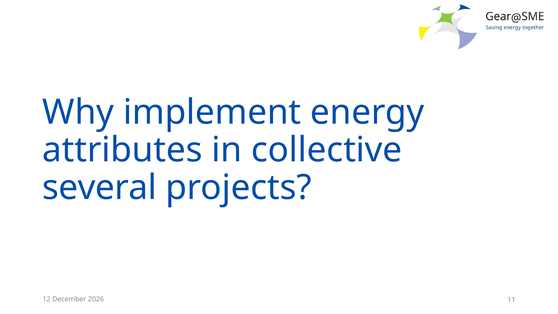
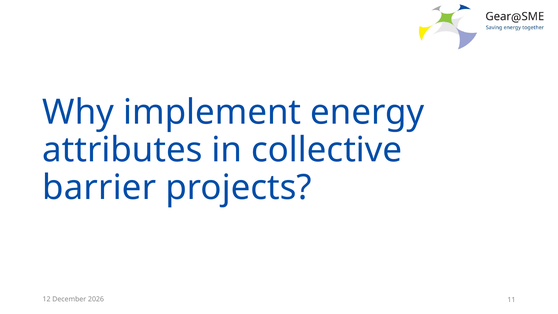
several: several -> barrier (99, 188)
